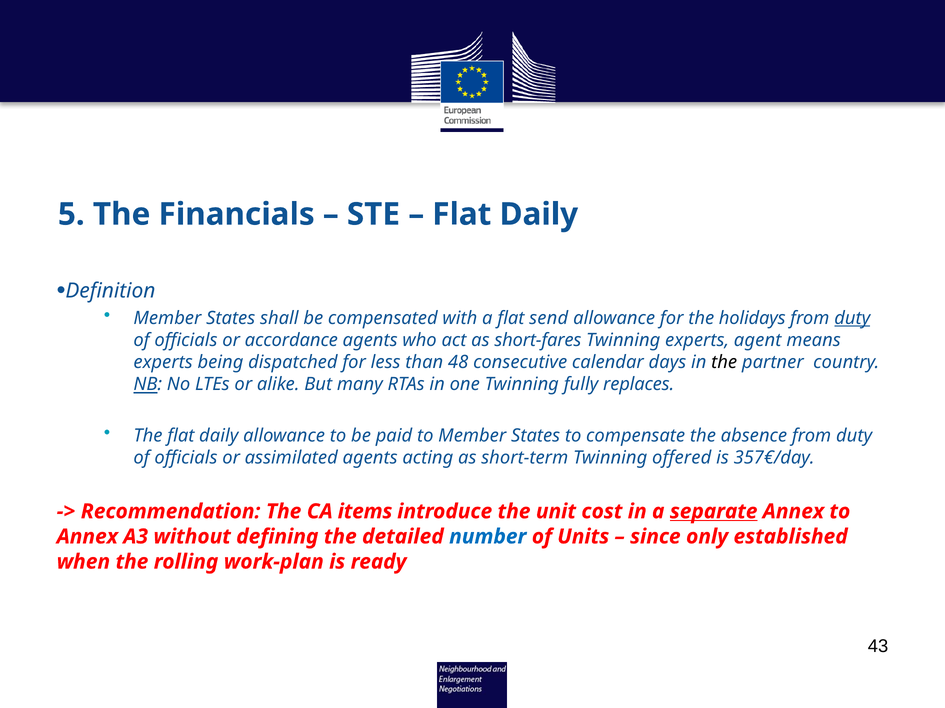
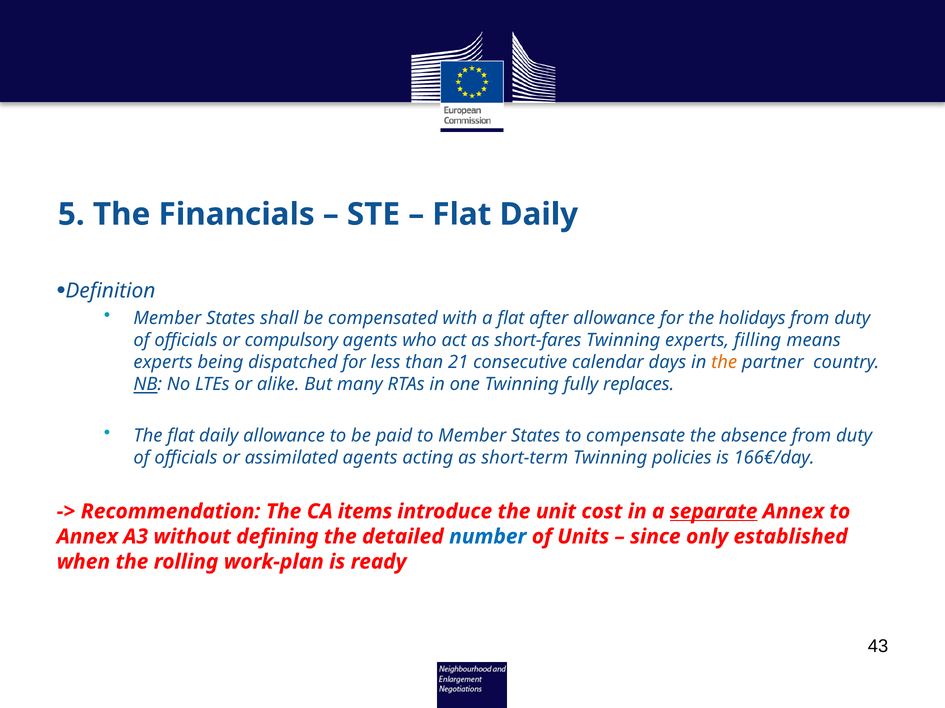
send: send -> after (549, 318)
duty underline: present -> none (852, 318)
accordance: accordance -> compulsory (291, 340)
agent: agent -> filling (758, 340)
48: 48 -> 21 (458, 363)
the colour: black -> orange (724, 363)
offered: offered -> policies (682, 458)
357€/day: 357€/day -> 166€/day (774, 458)
